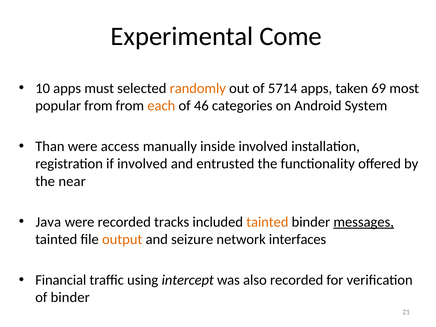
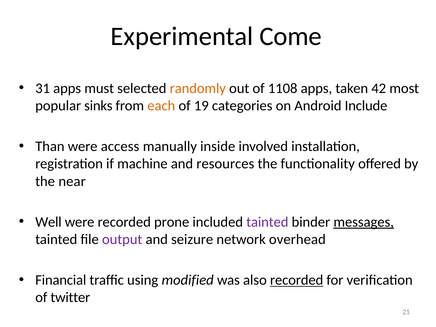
10: 10 -> 31 (43, 88)
5714: 5714 -> 1108 (283, 88)
69: 69 -> 42 (379, 88)
popular from: from -> sinks (98, 106)
46: 46 -> 19 (201, 106)
System: System -> Include (366, 106)
if involved: involved -> machine (142, 164)
entrusted: entrusted -> resources (225, 164)
Java: Java -> Well (48, 222)
tracks: tracks -> prone (172, 222)
tainted colour: orange -> purple (267, 222)
output colour: orange -> purple (122, 239)
interfaces: interfaces -> overhead (297, 239)
intercept: intercept -> modified (188, 280)
recorded underline: none -> present (297, 280)
of binder: binder -> twitter (70, 297)
